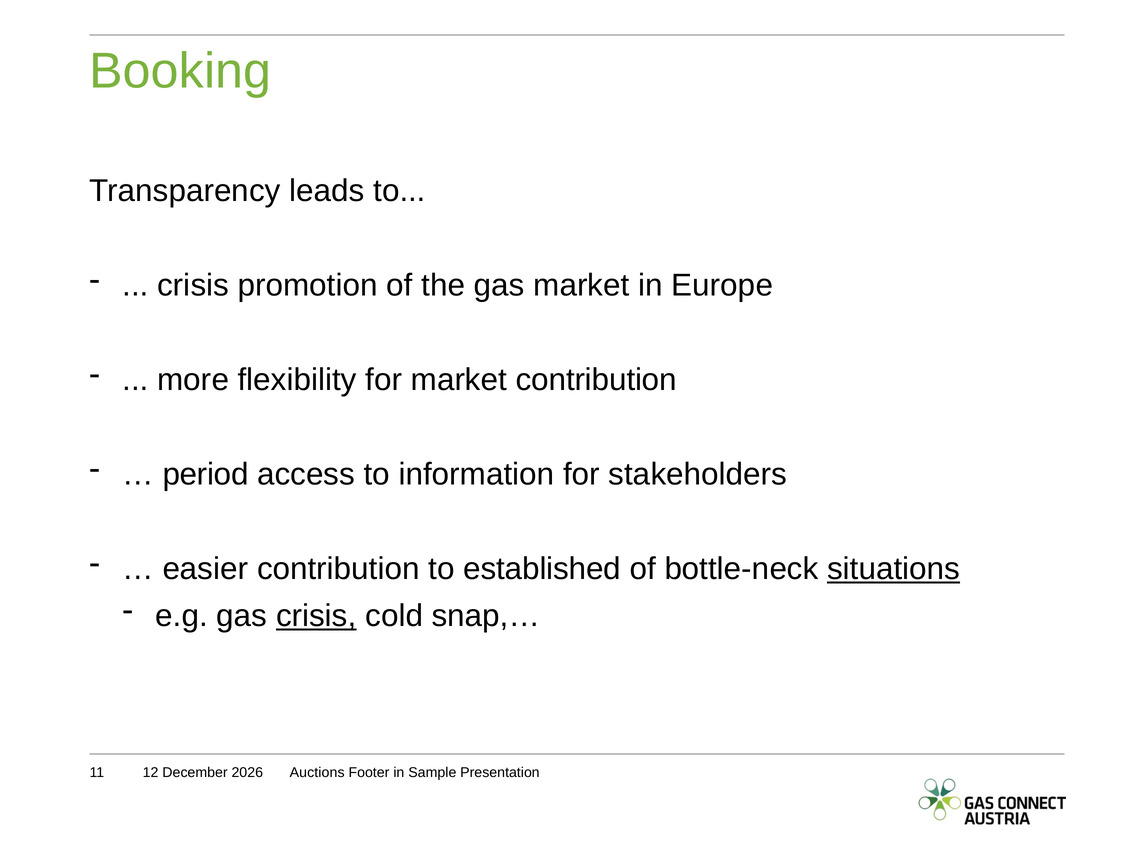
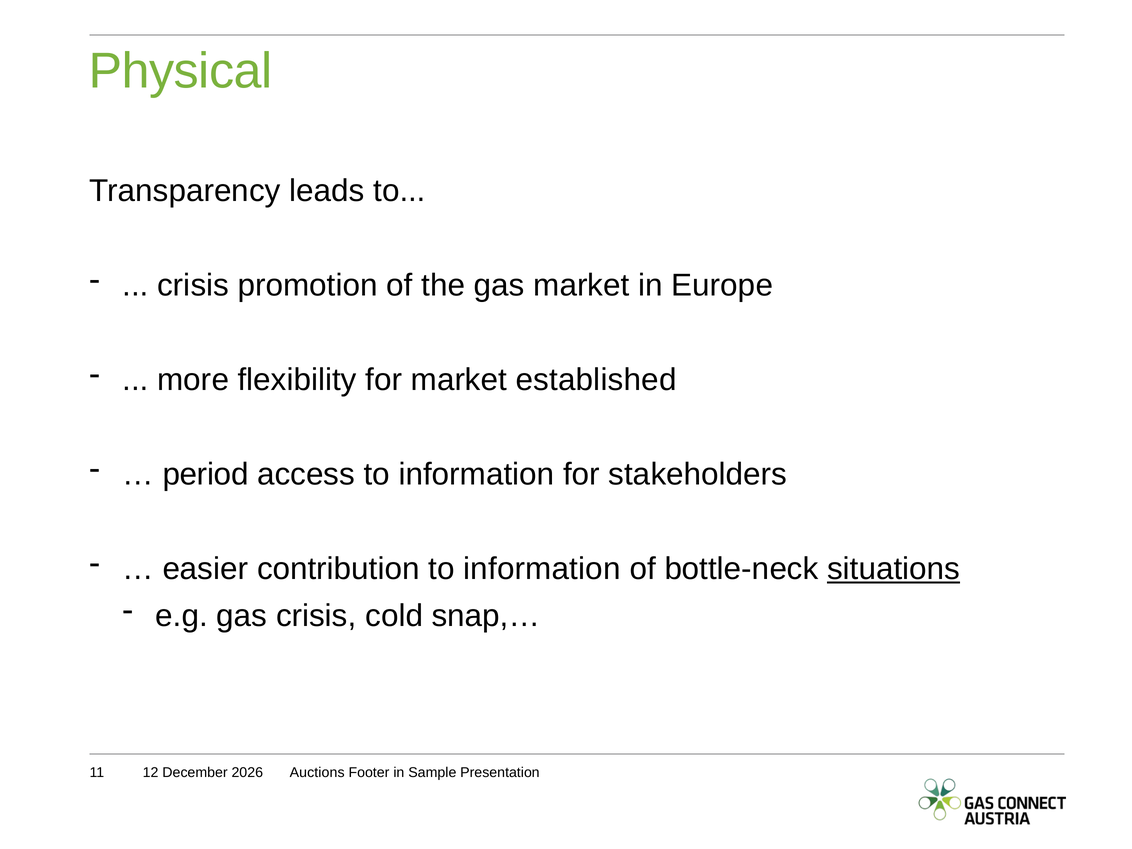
Booking: Booking -> Physical (181, 71)
market contribution: contribution -> established (596, 380)
contribution to established: established -> information (542, 569)
crisis underline: present -> none (316, 616)
